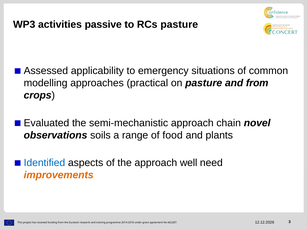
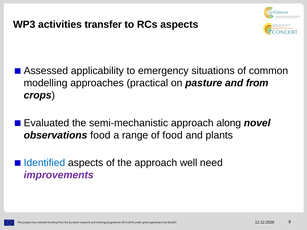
passive: passive -> transfer (103, 25)
RCs pasture: pasture -> aspects (179, 25)
chain: chain -> along (229, 123)
observations soils: soils -> food (100, 135)
improvements colour: orange -> purple (59, 175)
